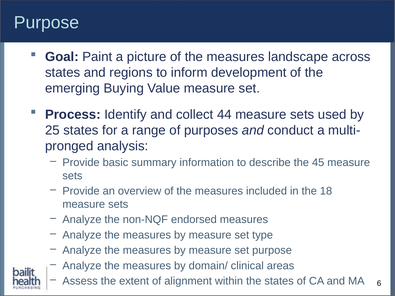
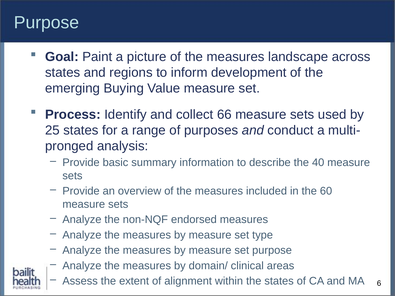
44: 44 -> 66 (224, 115)
45: 45 -> 40 (318, 163)
18: 18 -> 60 (326, 191)
